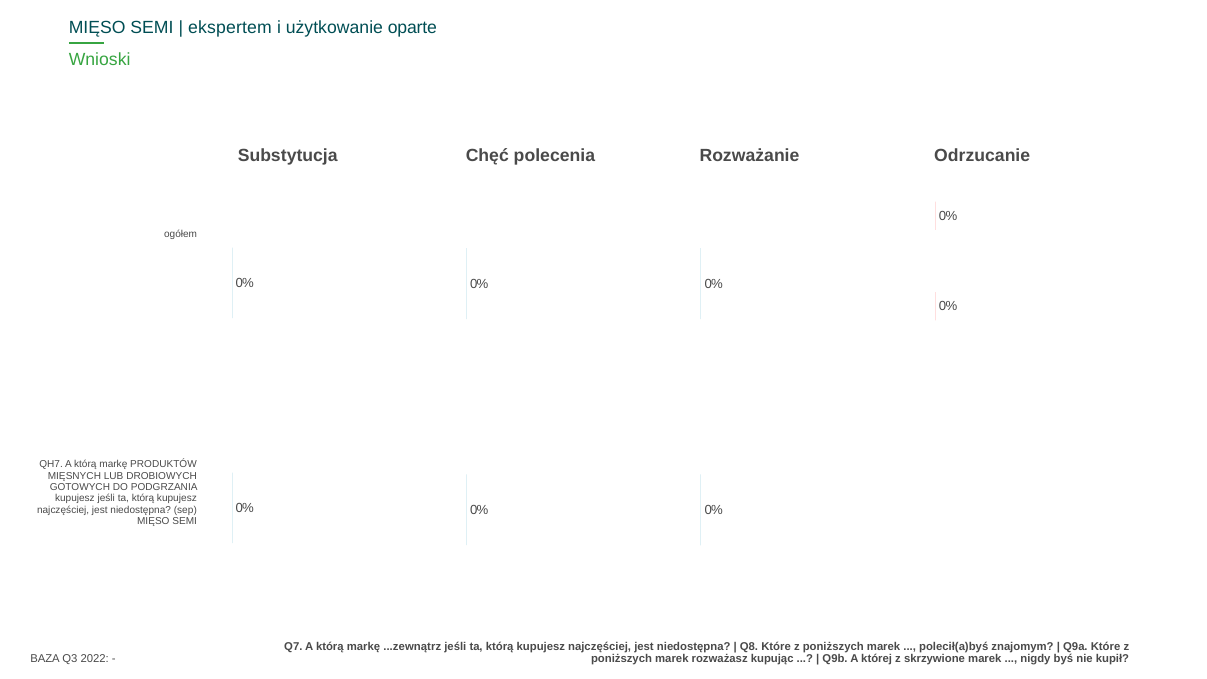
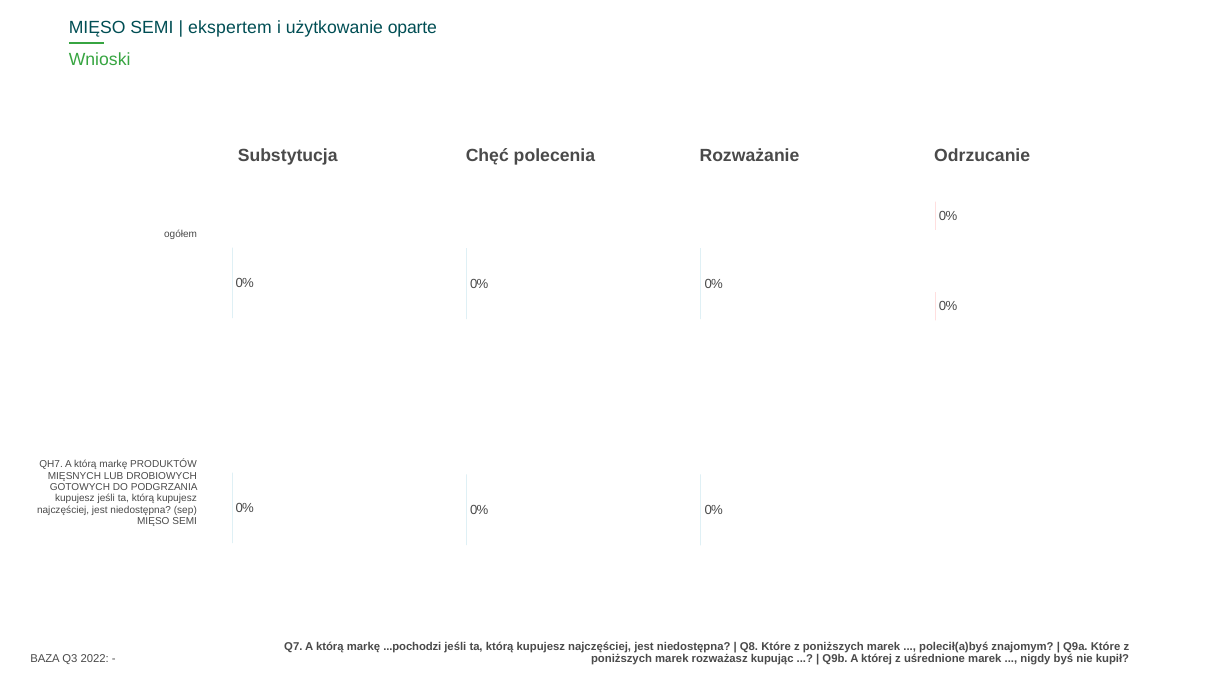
...zewnątrz: ...zewnątrz -> ...pochodzi (412, 647)
skrzywione: skrzywione -> uśrednione (934, 659)
